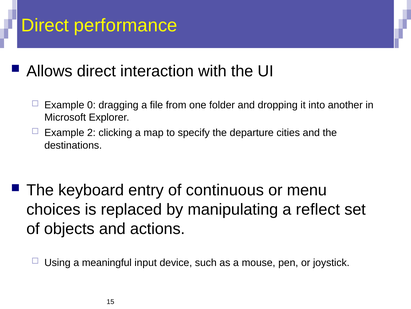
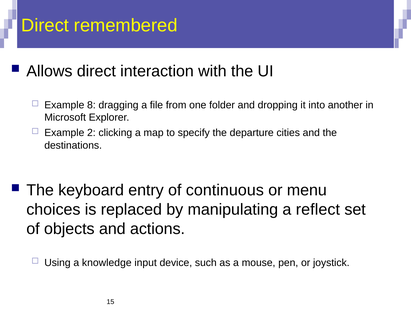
performance: performance -> remembered (126, 25)
0: 0 -> 8 (91, 105)
meaningful: meaningful -> knowledge (107, 262)
